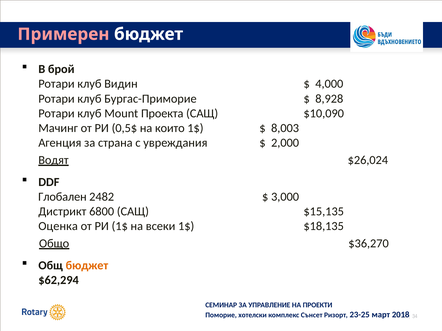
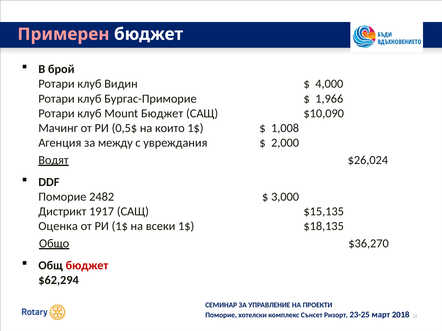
8,928: 8,928 -> 1,966 (329, 99)
Mount Проекта: Проекта -> Бюджет (162, 114)
8,003: 8,003 -> 1,008 (285, 128)
страна: страна -> между (115, 143)
Глобален: Глобален -> Поморие (62, 197)
6800: 6800 -> 1917 (102, 212)
бюджет colour: orange -> red (87, 266)
